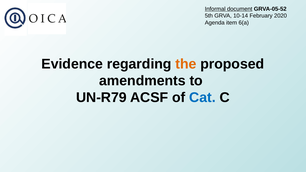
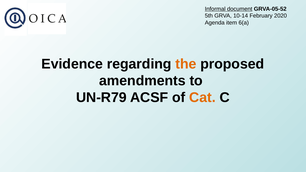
Cat colour: blue -> orange (202, 98)
